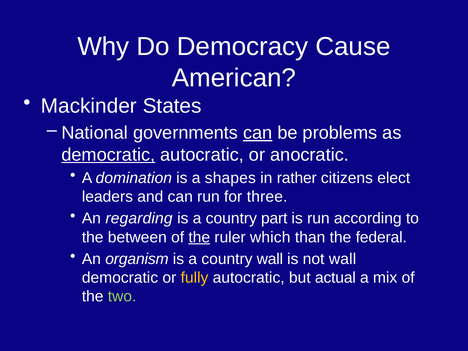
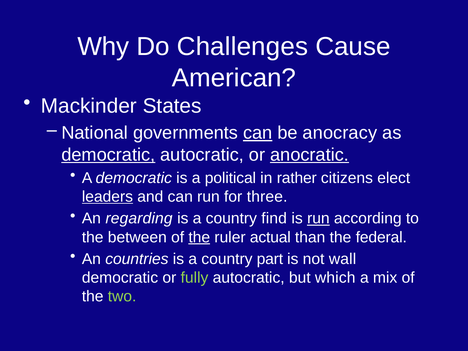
Democracy: Democracy -> Challenges (242, 47)
problems: problems -> anocracy (340, 133)
anocratic underline: none -> present (310, 155)
A domination: domination -> democratic (134, 178)
shapes: shapes -> political (230, 178)
leaders underline: none -> present (107, 197)
part: part -> find (274, 218)
run underline: none -> present (318, 218)
which: which -> actual (270, 237)
organism: organism -> countries (137, 259)
country wall: wall -> part (270, 259)
fully colour: yellow -> light green (195, 278)
actual: actual -> which (335, 278)
